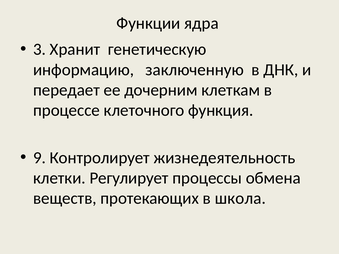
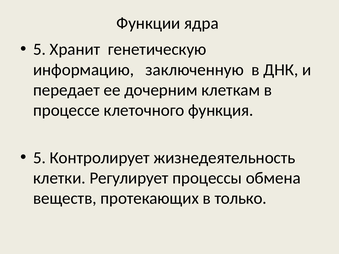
3: 3 -> 5 (39, 49)
9: 9 -> 5 (39, 158)
школа: школа -> только (241, 199)
